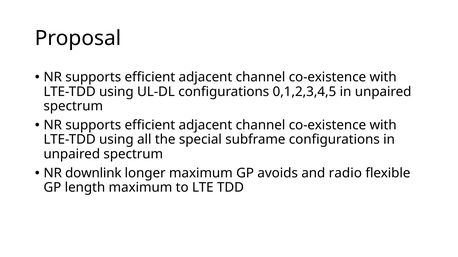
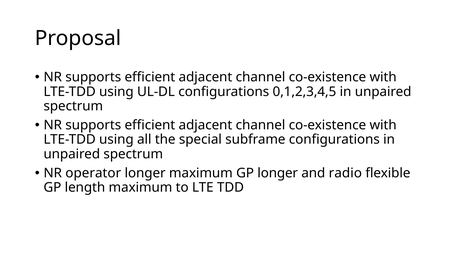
downlink: downlink -> operator (93, 174)
GP avoids: avoids -> longer (278, 174)
